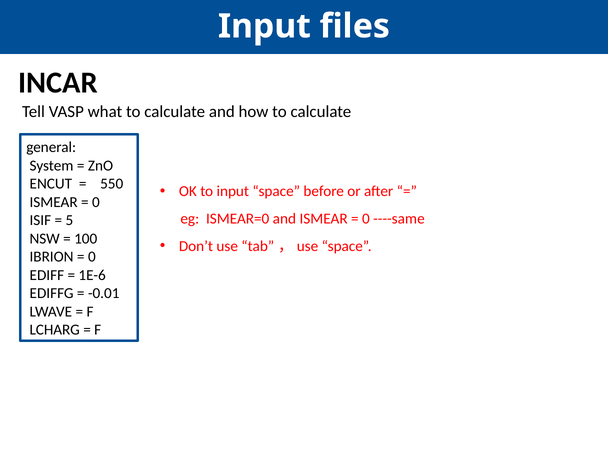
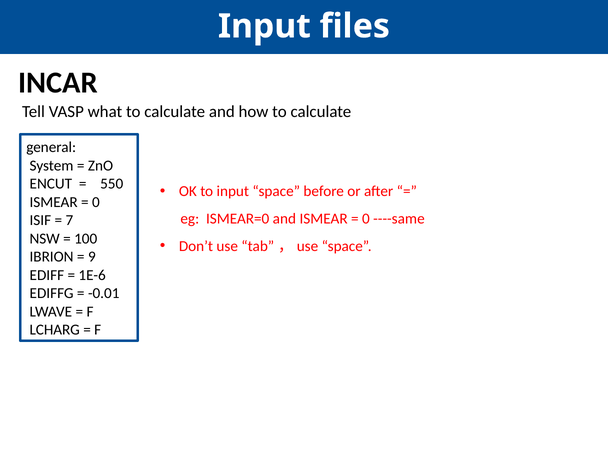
5: 5 -> 7 (69, 220)
0: 0 -> 9 (92, 257)
